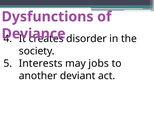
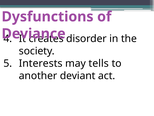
jobs: jobs -> tells (99, 63)
